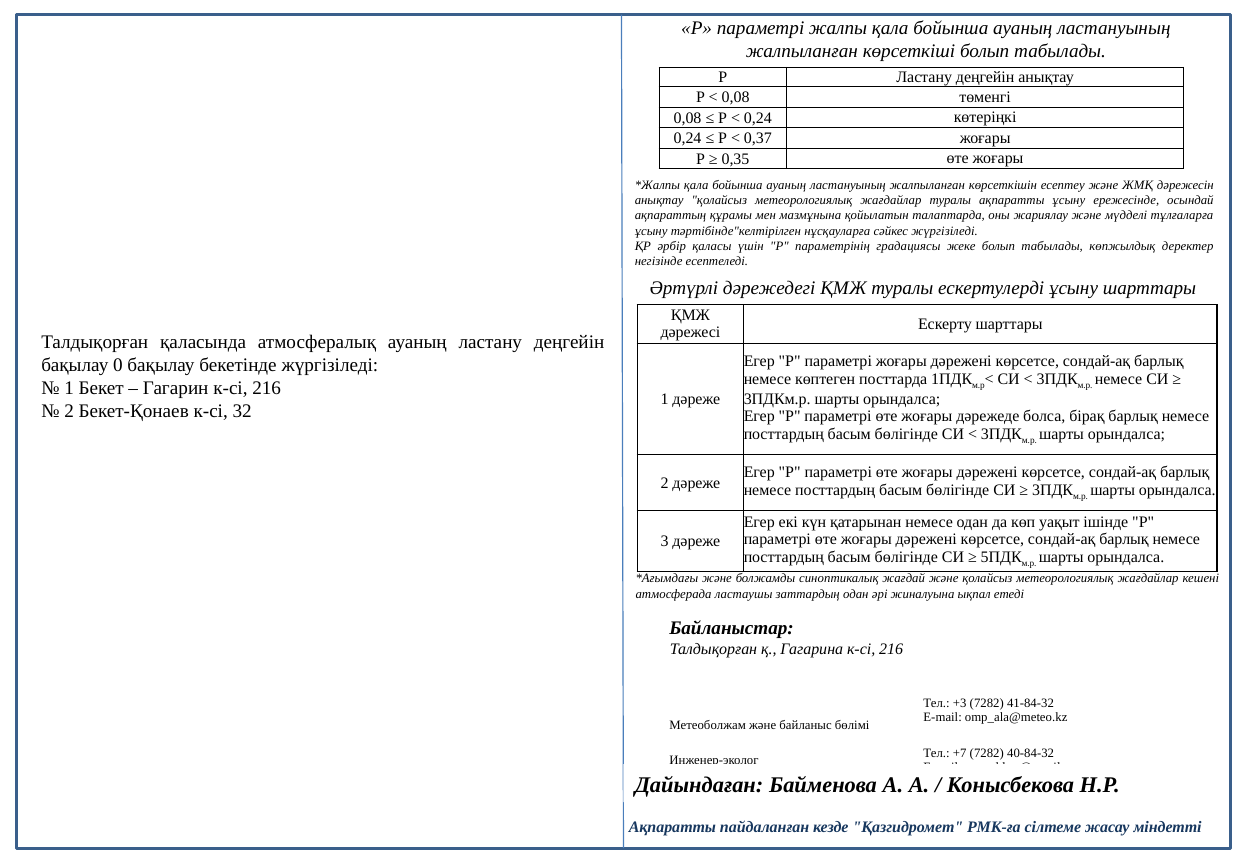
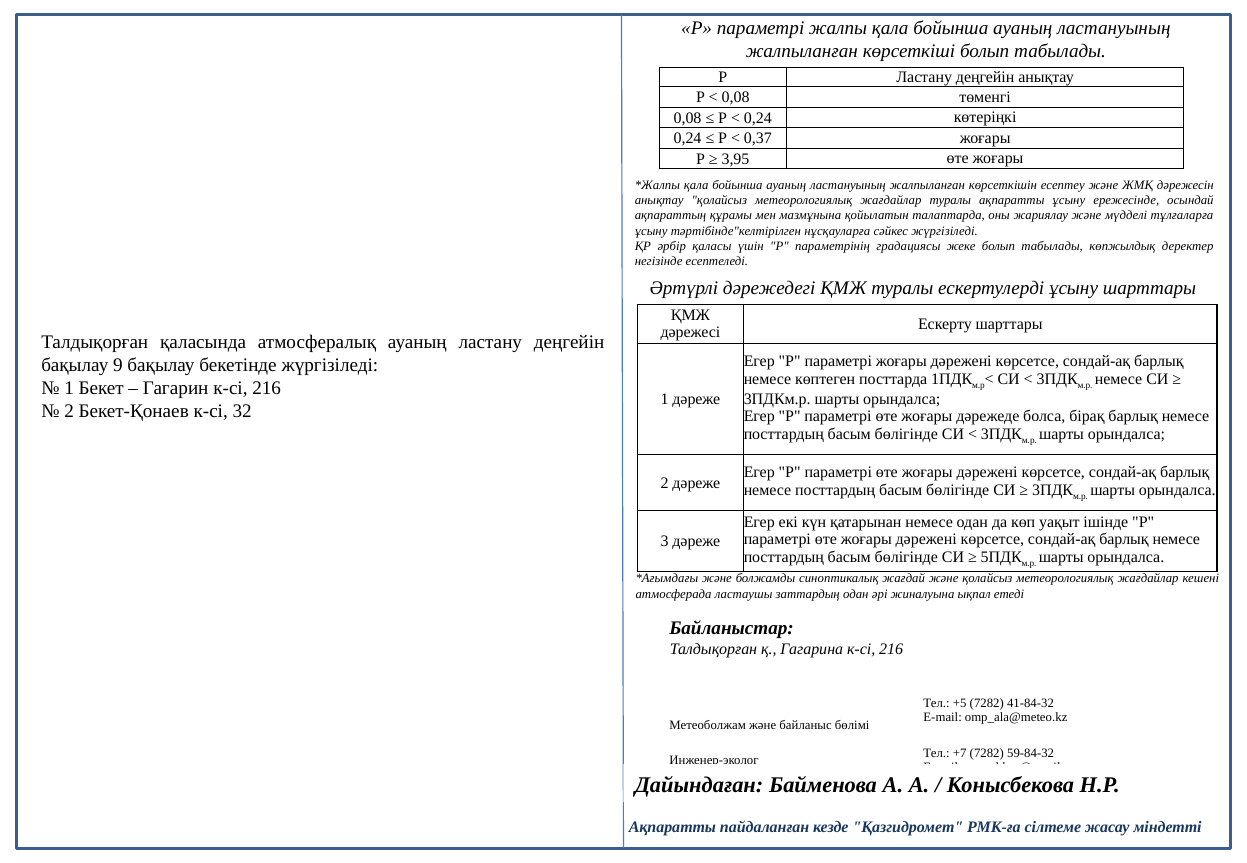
0,35: 0,35 -> 3,95 (736, 159)
0: 0 -> 9 (118, 365)
+3: +3 -> +5 (960, 704)
40-84-32: 40-84-32 -> 59-84-32 (1031, 754)
